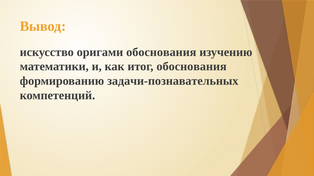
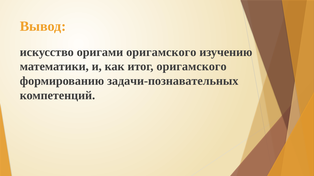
оригами обоснования: обоснования -> оригамского (161, 52)
итог обоснования: обоснования -> оригамского (192, 67)
